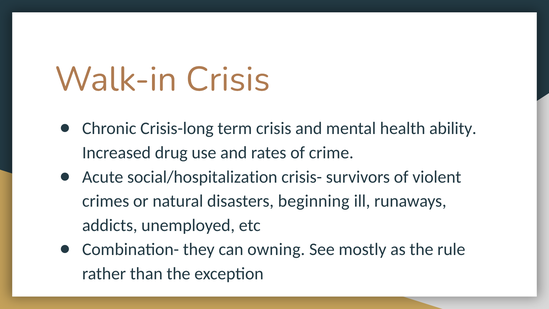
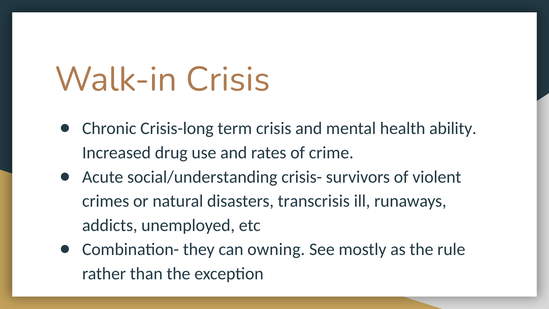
social/hospitalization: social/hospitalization -> social/understanding (202, 177)
beginning: beginning -> transcrisis (314, 201)
